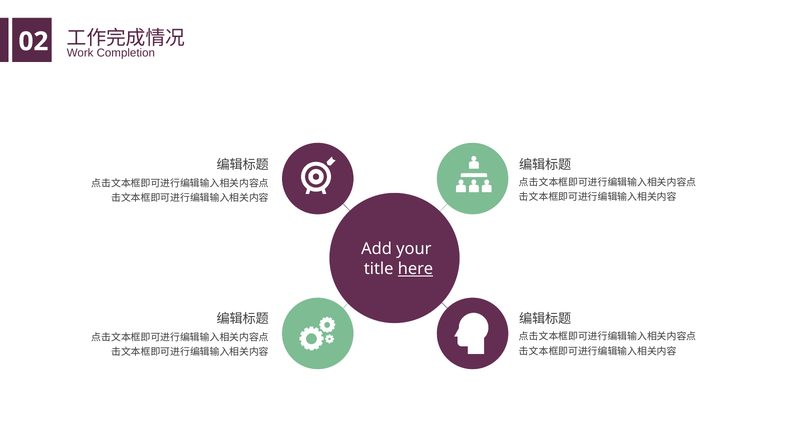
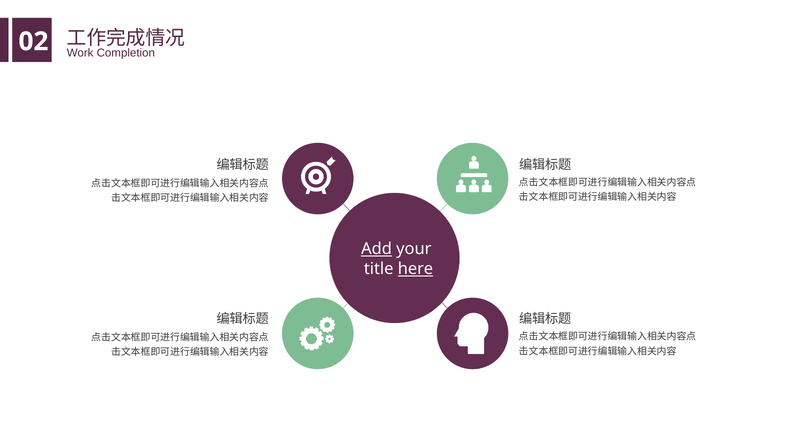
Add underline: none -> present (377, 249)
